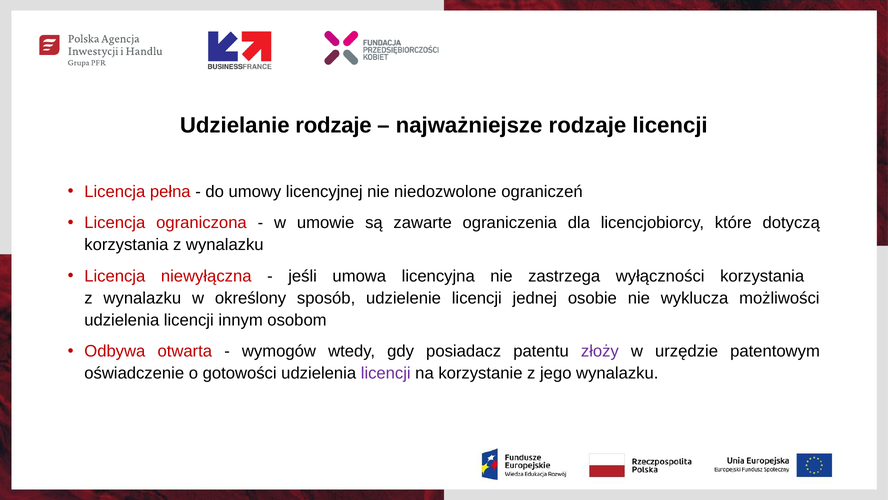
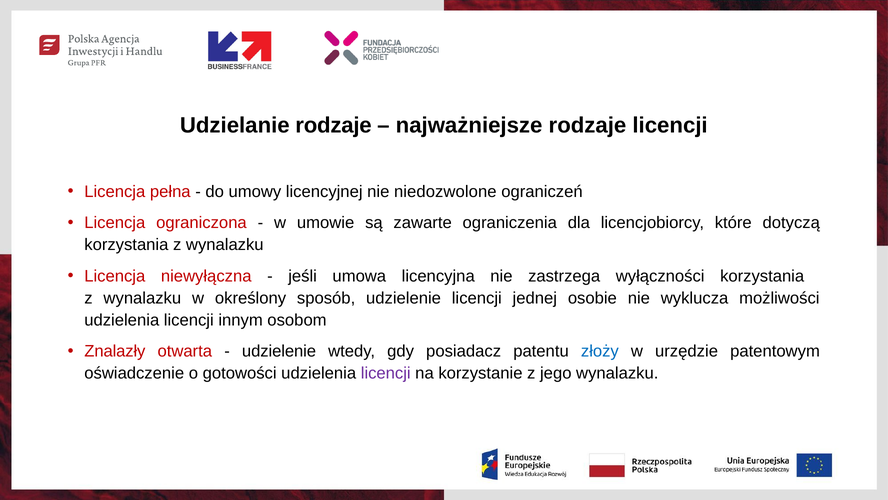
Odbywa: Odbywa -> Znalazły (115, 351)
wymogów: wymogów -> udzielenie (279, 351)
złoży colour: purple -> blue (600, 351)
